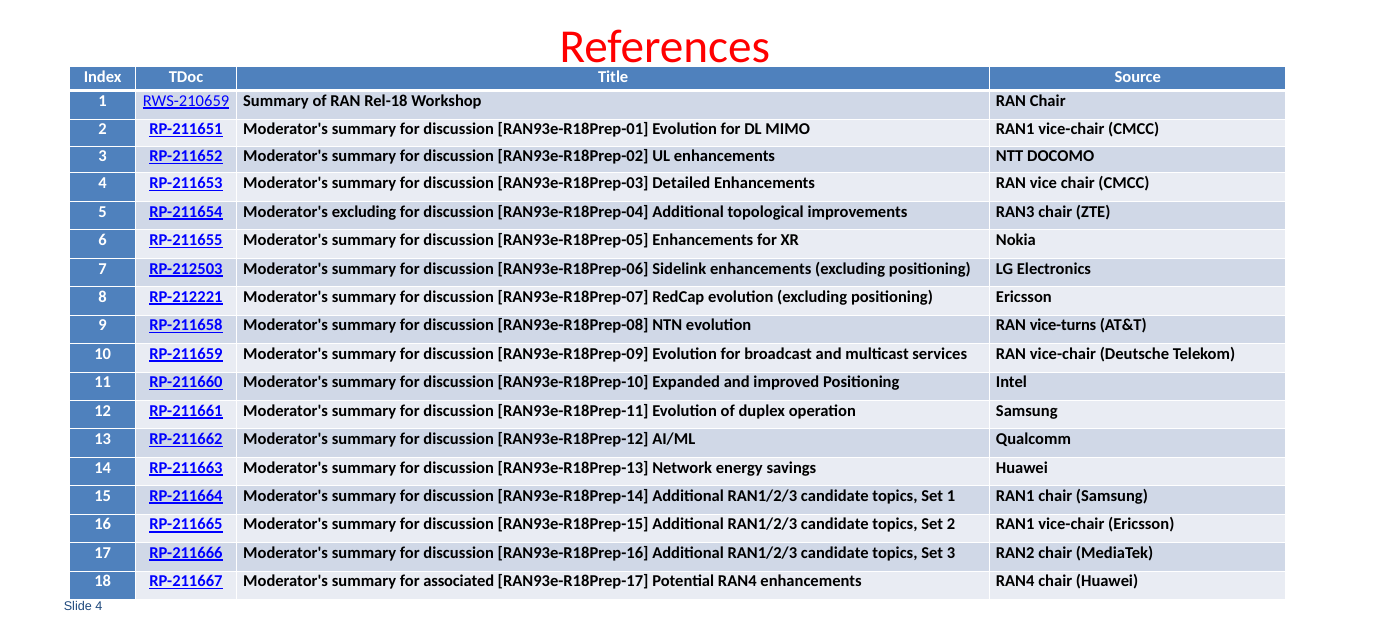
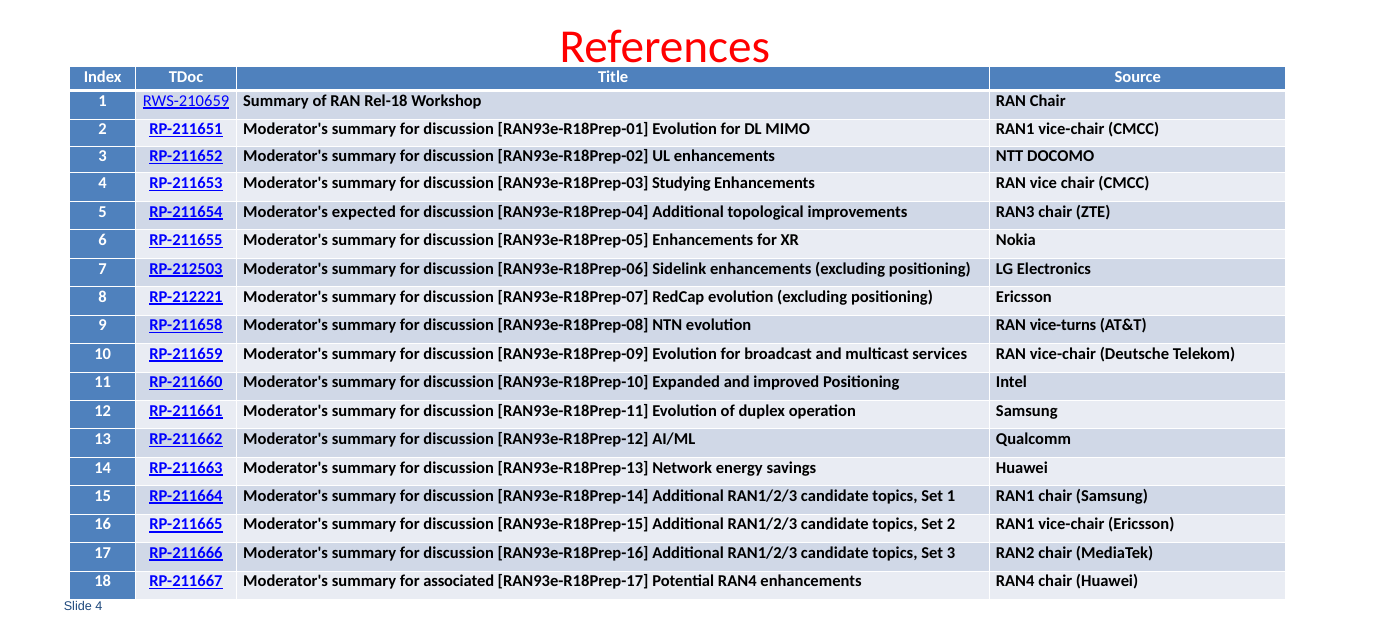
Detailed: Detailed -> Studying (681, 183)
Moderator's excluding: excluding -> expected (364, 212)
